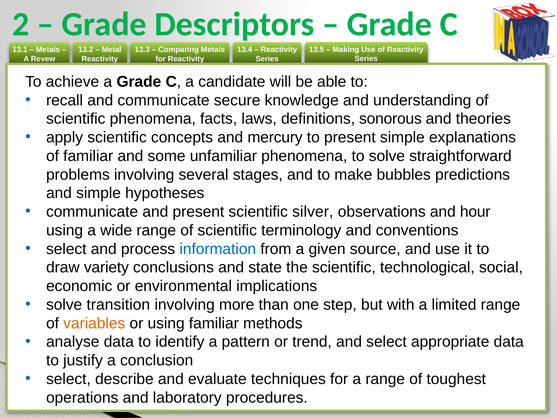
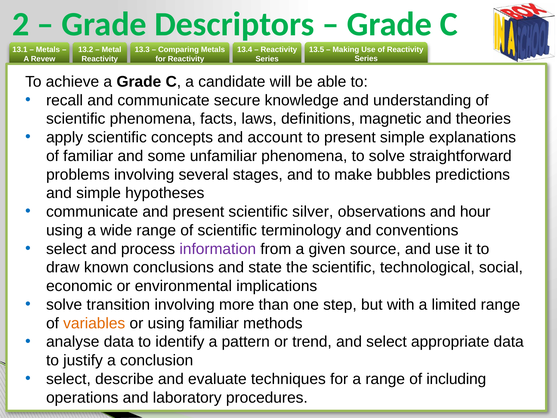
sonorous: sonorous -> magnetic (390, 119)
mercury: mercury -> account (275, 137)
information colour: blue -> purple (218, 249)
variety: variety -> known (106, 267)
toughest: toughest -> including (456, 379)
